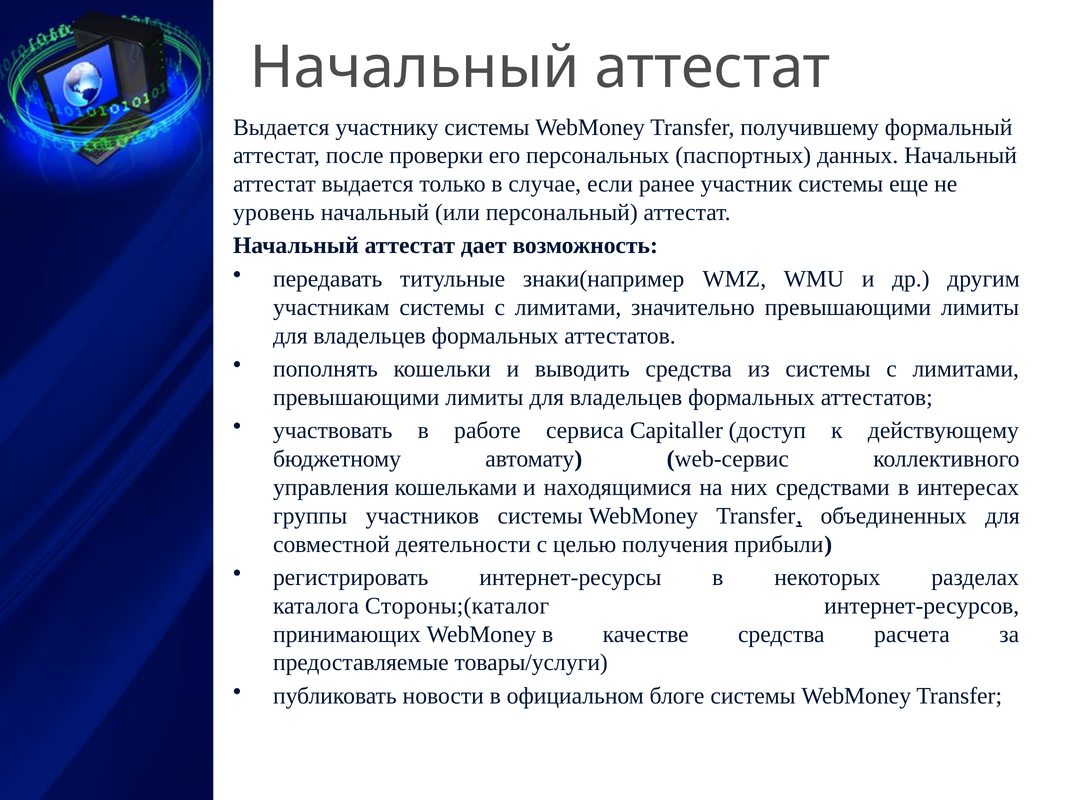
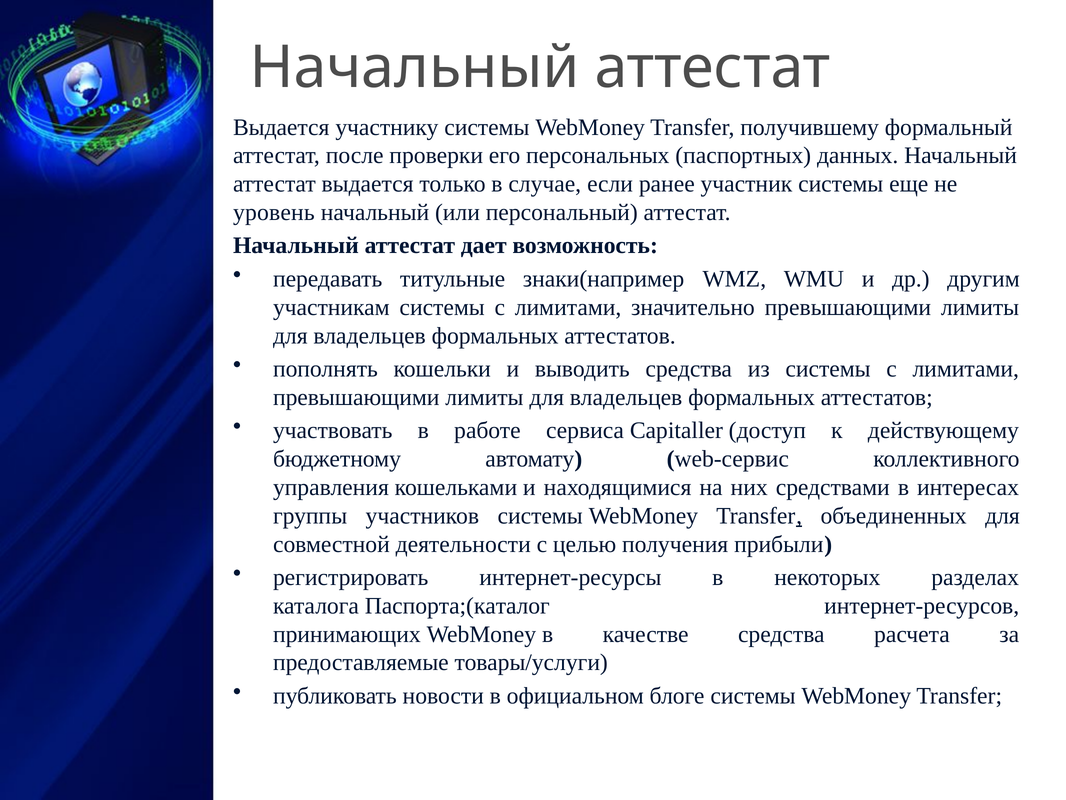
Стороны;(каталог: Стороны;(каталог -> Паспорта;(каталог (457, 605)
